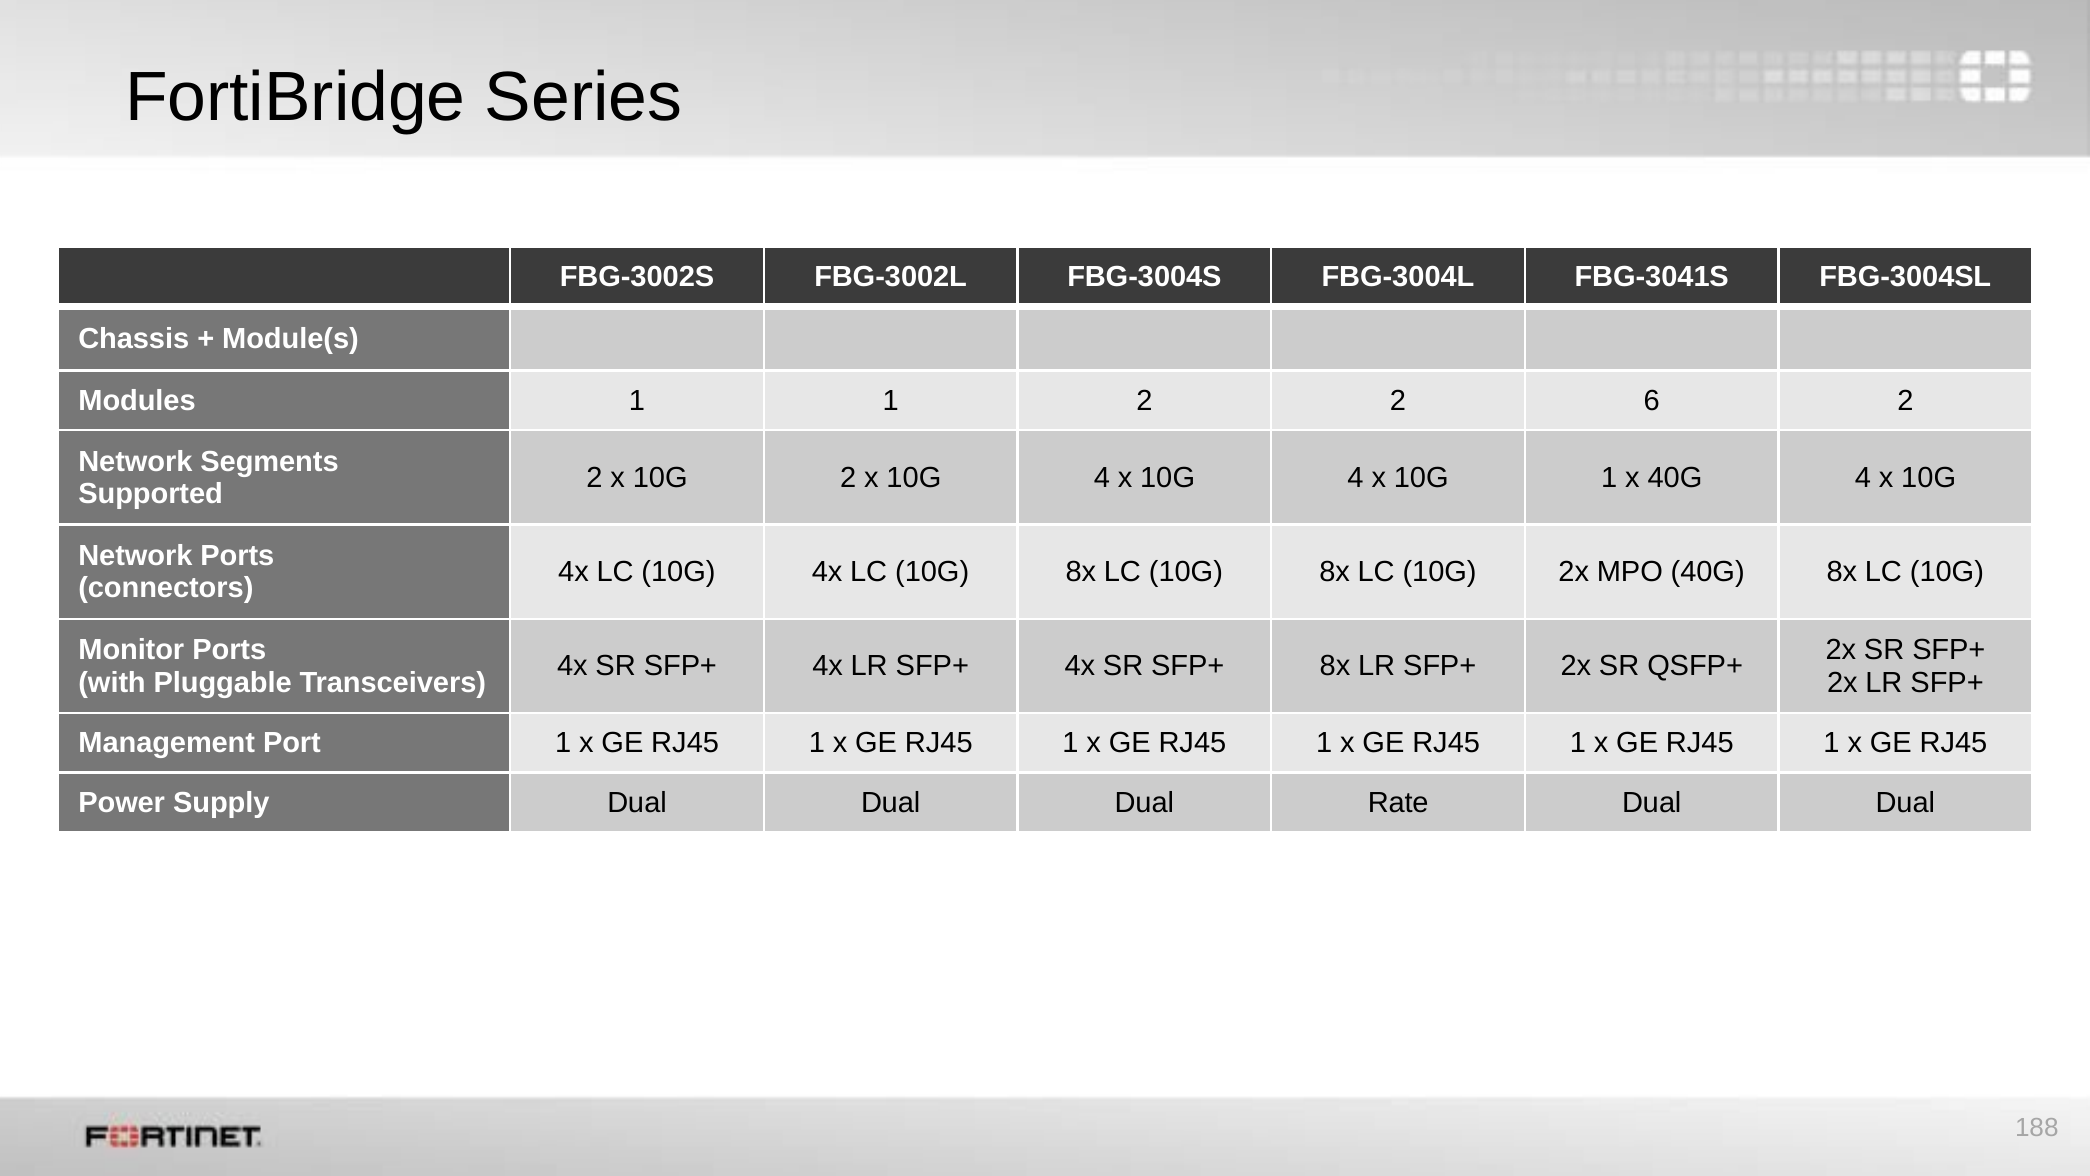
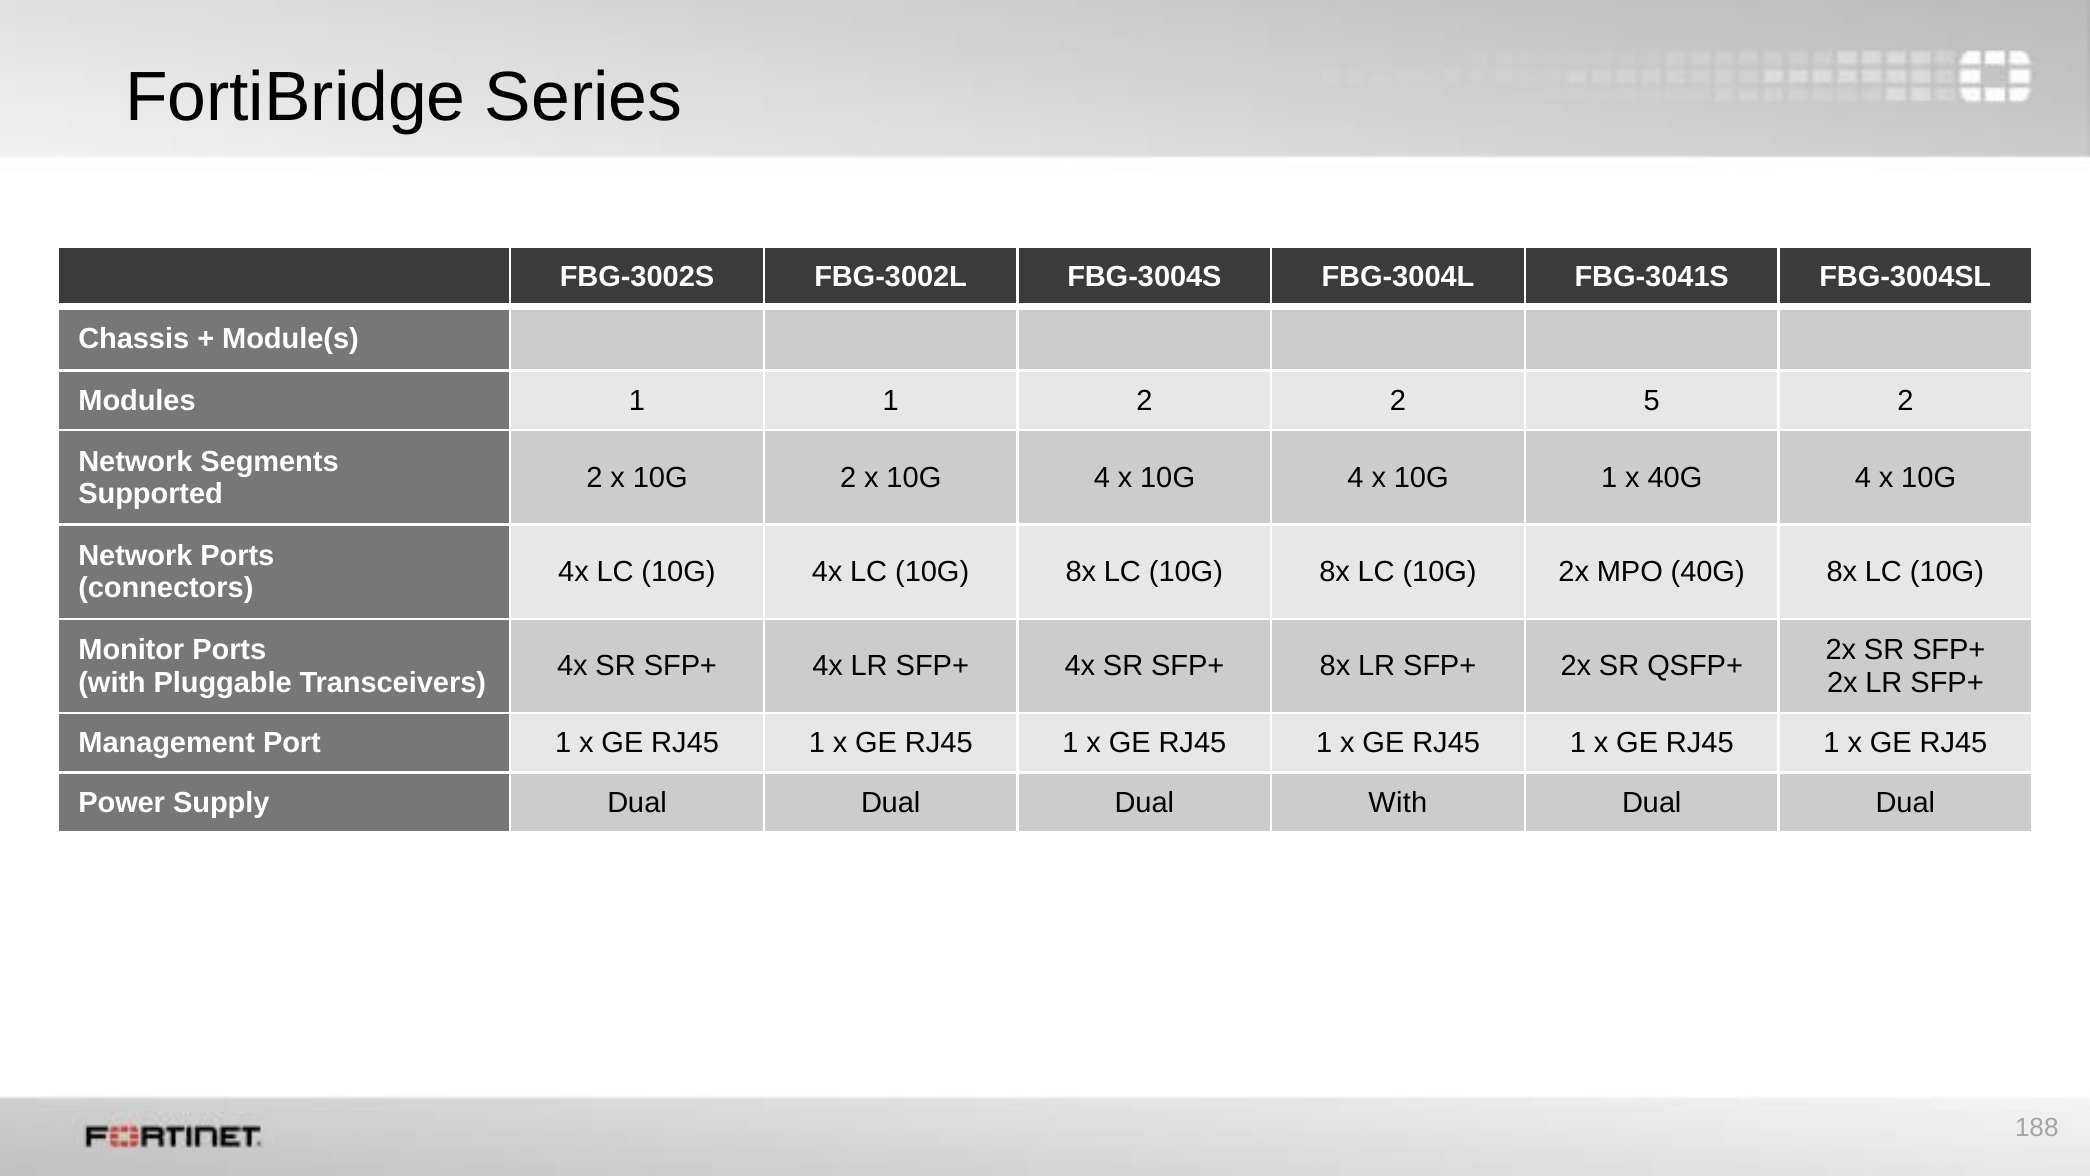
6: 6 -> 5 (1652, 401)
Dual Rate: Rate -> With (1398, 802)
